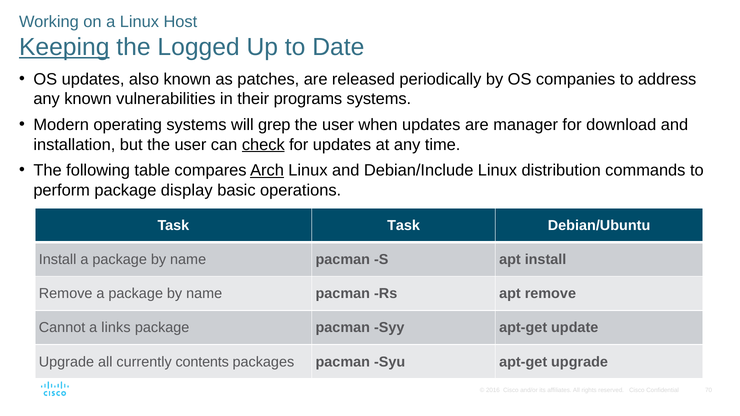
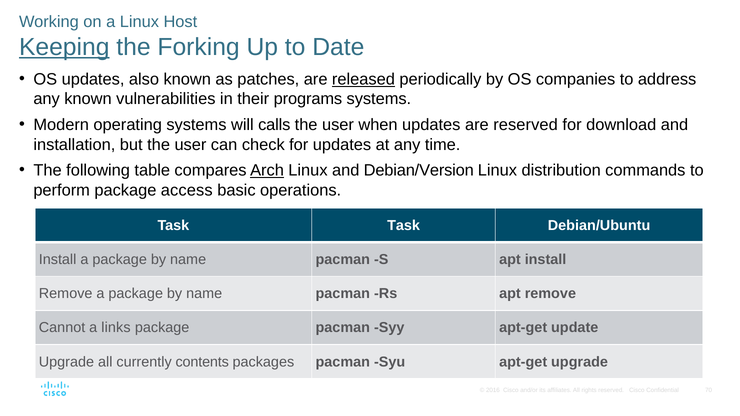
Logged: Logged -> Forking (199, 47)
released underline: none -> present (363, 79)
grep: grep -> calls (274, 125)
are manager: manager -> reserved (526, 125)
check underline: present -> none (263, 145)
Debian/Include: Debian/Include -> Debian/Version (419, 171)
display: display -> access (187, 190)
